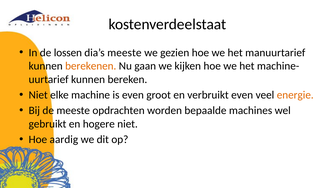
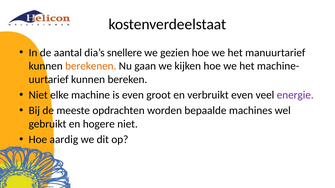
lossen: lossen -> aantal (68, 53)
dia’s meeste: meeste -> snellere (124, 53)
energie colour: orange -> purple (295, 95)
